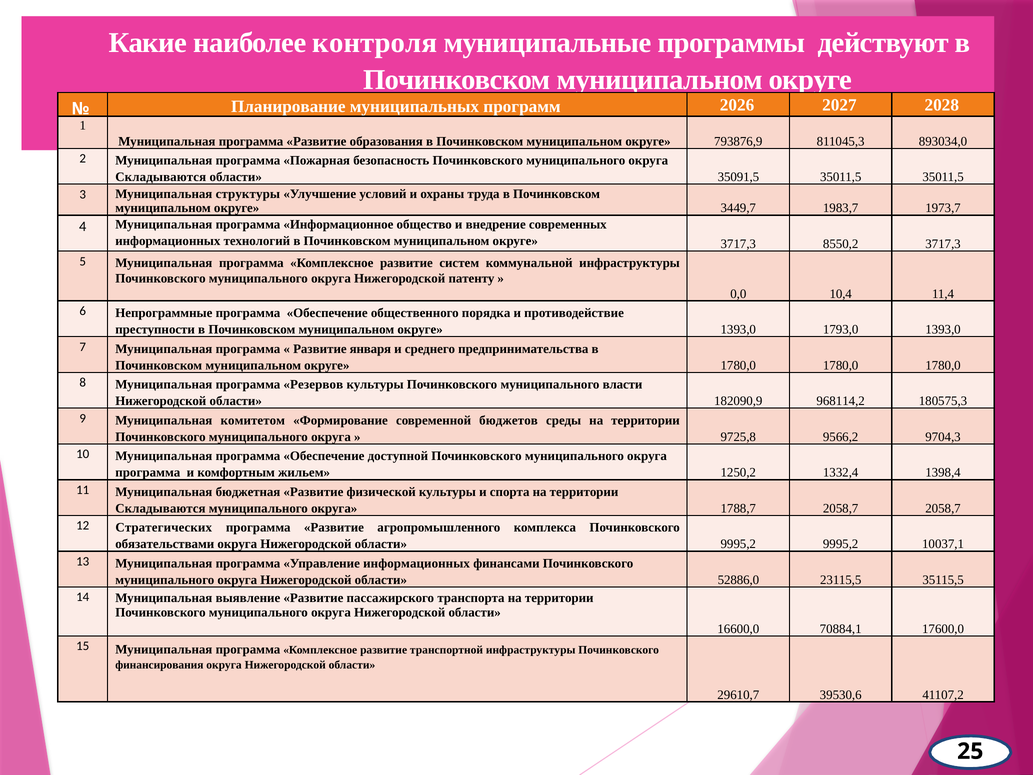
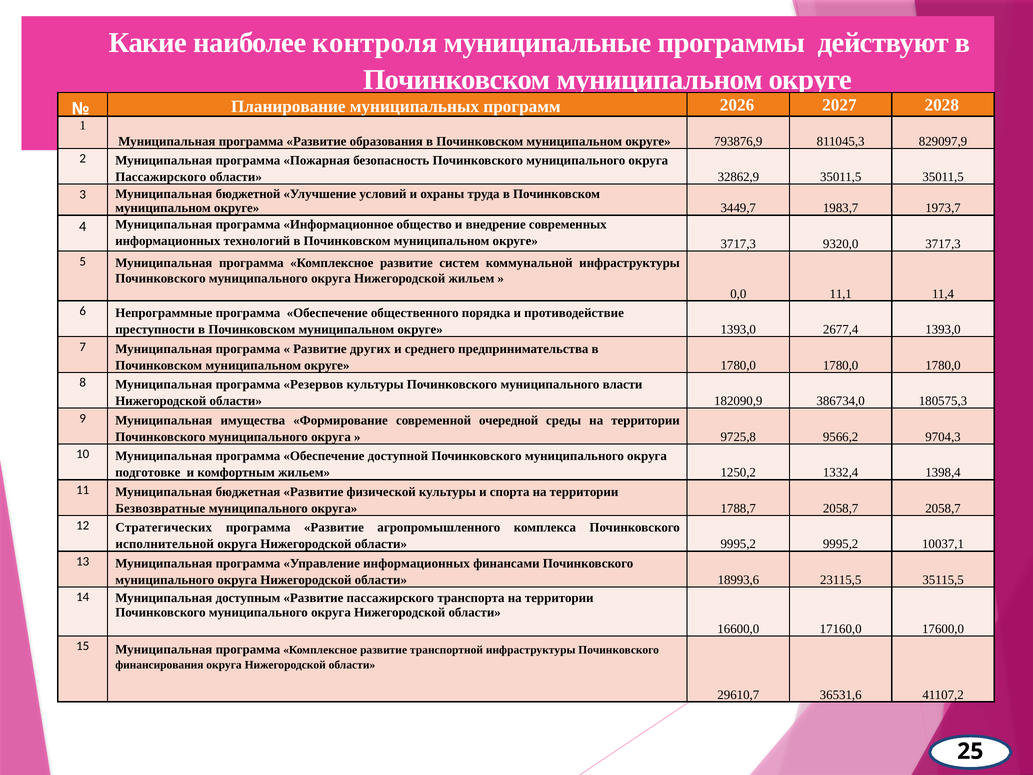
893034,0: 893034,0 -> 829097,9 (943, 141)
Складываются: Складываются -> Пассажирского (161, 177)
35091,5: 35091,5 -> 32862,9 (738, 177)
структуры: структуры -> бюджетной (248, 194)
8550,2: 8550,2 -> 9320,0 (841, 244)
Нижегородской патенту: патенту -> жильем (471, 278)
10,4: 10,4 -> 11,1 (841, 294)
1793,0: 1793,0 -> 2677,4 (841, 329)
января: января -> других (370, 349)
968114,2: 968114,2 -> 386734,0 (841, 401)
комитетом: комитетом -> имущества (253, 420)
бюджетов: бюджетов -> очередной (509, 420)
программа: программа -> подготовке (148, 472)
Складываются: Складываются -> Безвозвратные (160, 508)
обязательствами: обязательствами -> исполнительной (165, 544)
52886,0: 52886,0 -> 18993,6 (738, 580)
выявление: выявление -> доступным (248, 598)
70884,1: 70884,1 -> 17160,0 (841, 629)
39530,6: 39530,6 -> 36531,6 (841, 695)
